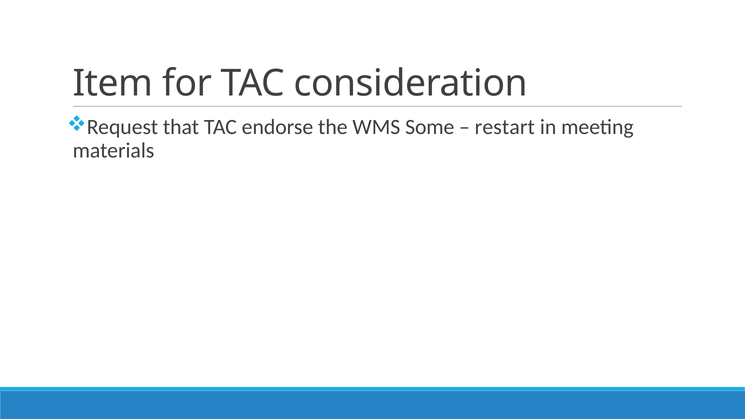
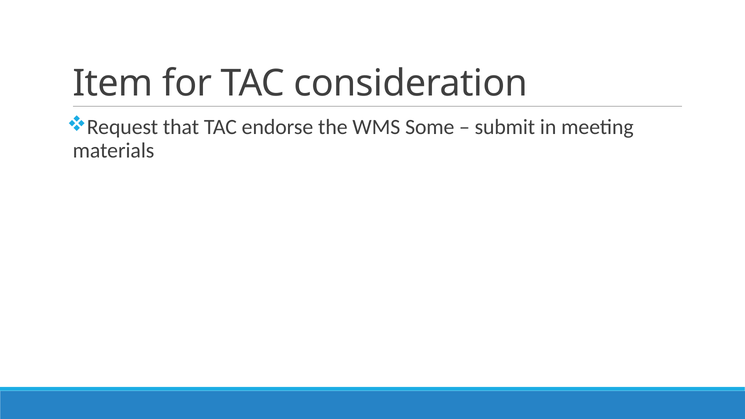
restart: restart -> submit (505, 127)
